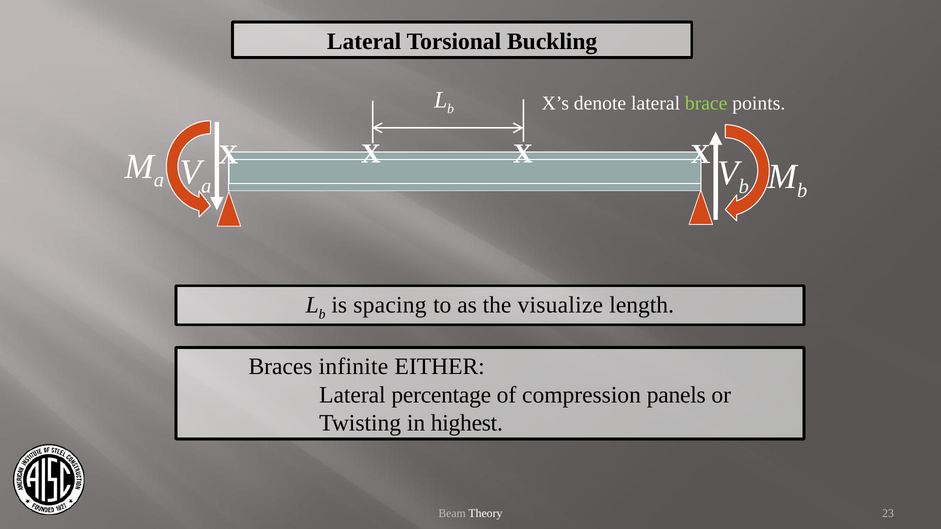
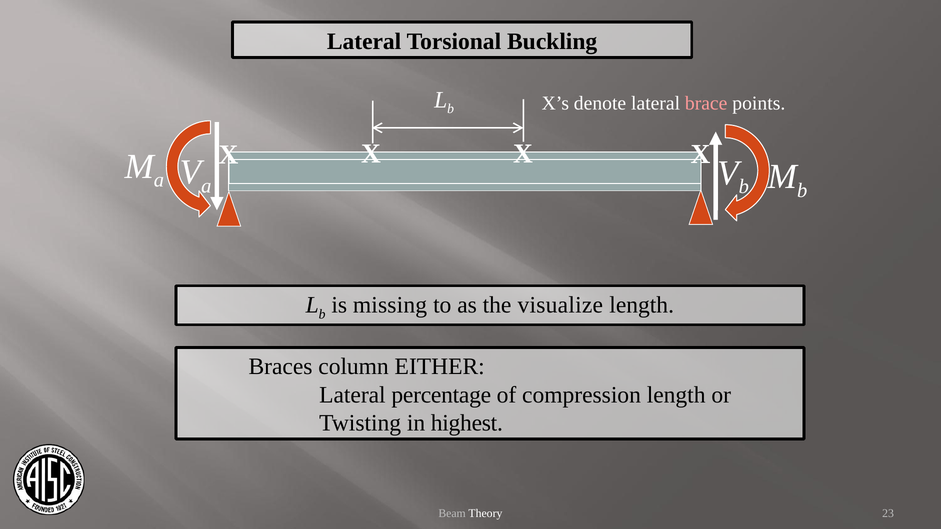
brace colour: light green -> pink (706, 103)
spacing: spacing -> missing (390, 305)
infinite: infinite -> column (354, 367)
compression panels: panels -> length (676, 395)
